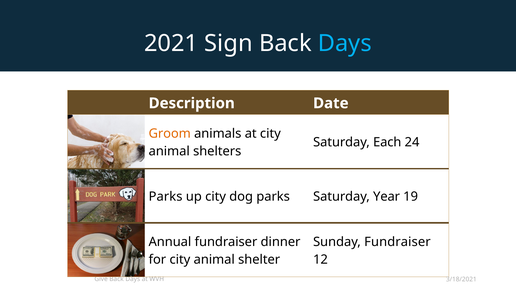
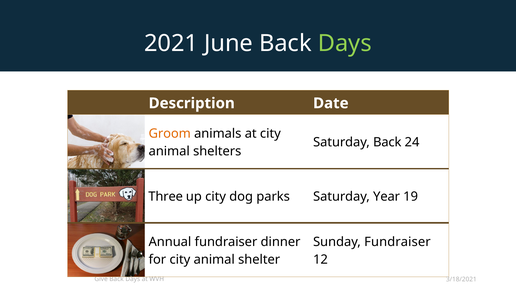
Sign: Sign -> June (229, 43)
Days colour: light blue -> light green (345, 43)
Saturday Each: Each -> Back (387, 142)
Parks: Parks -> Three (166, 197)
